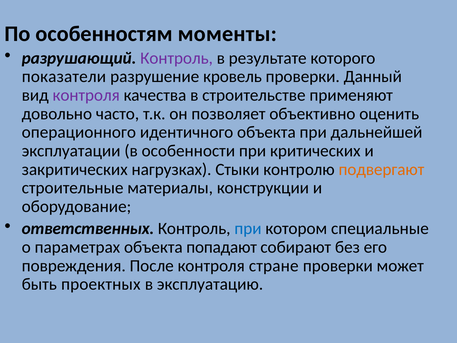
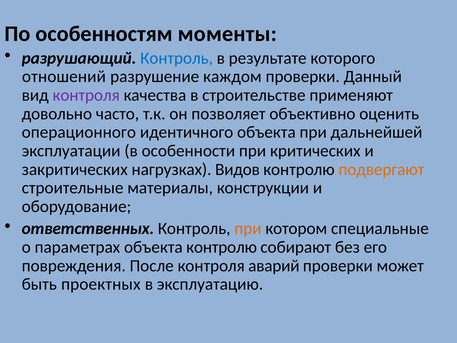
Контроль colour: purple -> blue (177, 58)
показатели: показатели -> отношений (64, 77)
кровель: кровель -> каждом (232, 77)
Стыки: Стыки -> Видов (237, 169)
при colour: blue -> orange (248, 228)
объекта попадают: попадают -> контролю (222, 247)
стране: стране -> аварий (274, 266)
